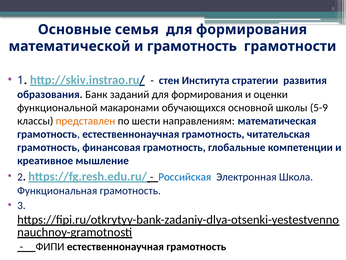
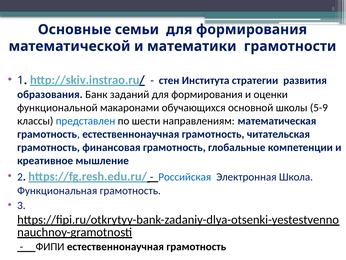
семья: семья -> семьи (137, 29)
и грамотность: грамотность -> математики (192, 46)
представлен colour: orange -> blue (86, 121)
